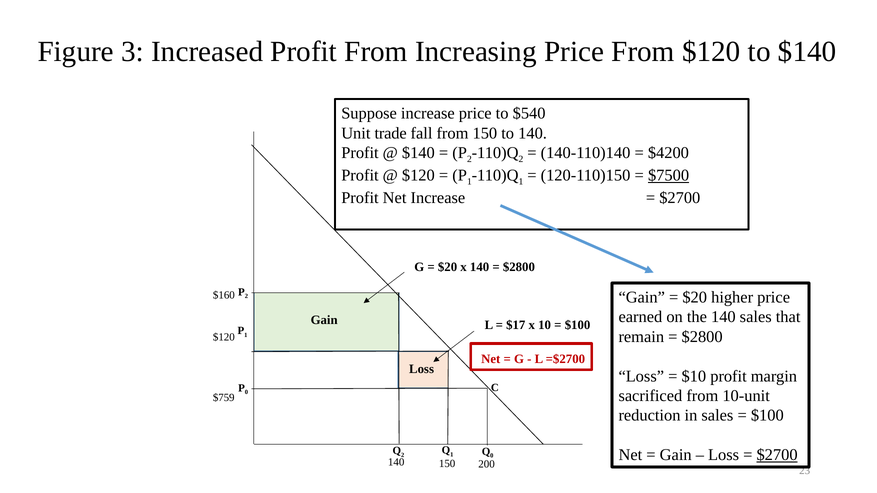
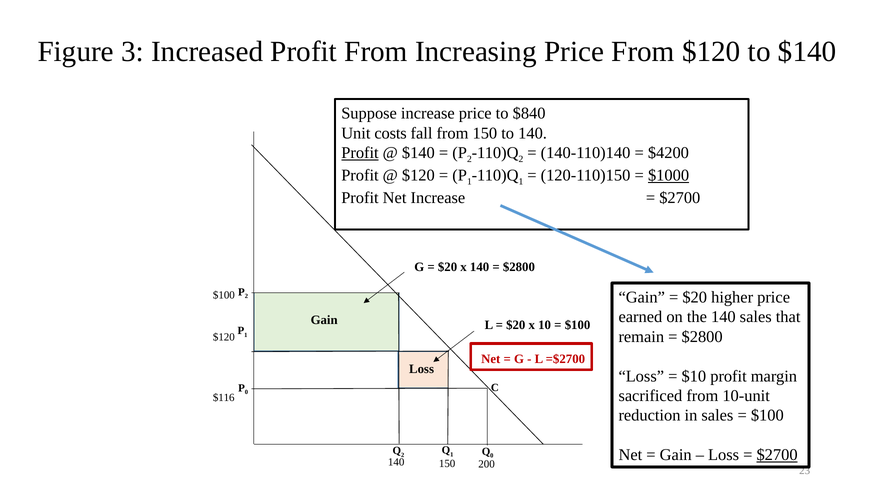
$540: $540 -> $840 (529, 114)
trade: trade -> costs (391, 133)
Profit underline: none -> present (360, 153)
$7500: $7500 -> $1000 (669, 175)
$160: $160 -> $100 (224, 296)
$17: $17 -> $20 (516, 325)
$759: $759 -> $116 (224, 398)
